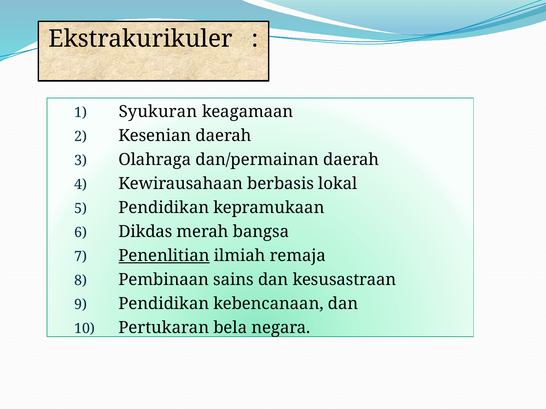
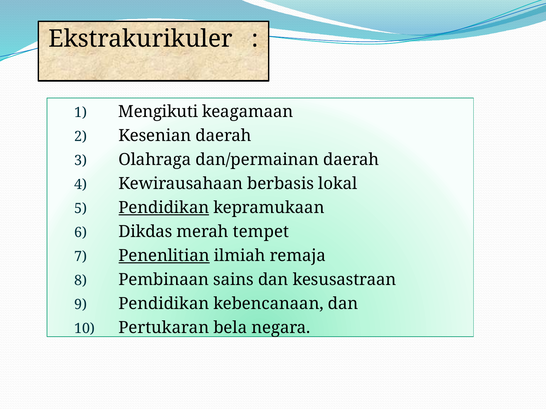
Syukuran: Syukuran -> Mengikuti (158, 112)
Pendidikan underline: none -> present (164, 208)
bangsa: bangsa -> tempet (261, 232)
